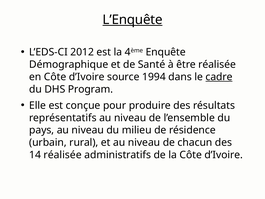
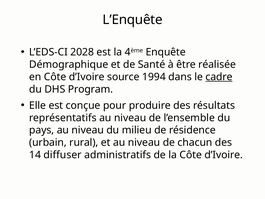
L’Enquête underline: present -> none (133, 20)
2012: 2012 -> 2028 (82, 52)
14 réalisée: réalisée -> diffuser (63, 155)
